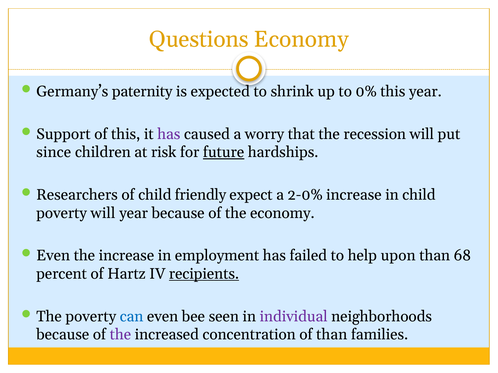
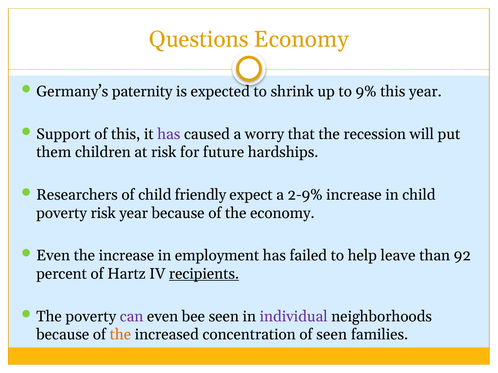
0%: 0% -> 9% (366, 92)
since: since -> them (54, 152)
future underline: present -> none (224, 152)
2-0%: 2-0% -> 2-9% (305, 195)
poverty will: will -> risk (103, 213)
upon: upon -> leave (398, 256)
68: 68 -> 92 (462, 256)
can colour: blue -> purple (132, 317)
the colour: purple -> orange (120, 335)
of than: than -> seen (332, 335)
